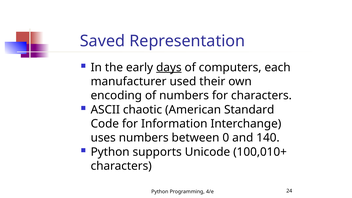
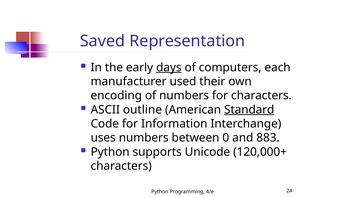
chaotic: chaotic -> outline (142, 110)
Standard underline: none -> present (249, 110)
140: 140 -> 883 (268, 138)
100,010+: 100,010+ -> 120,000+ (260, 152)
